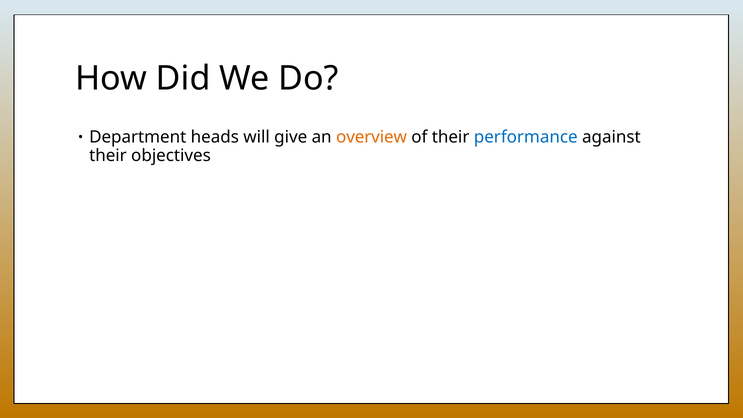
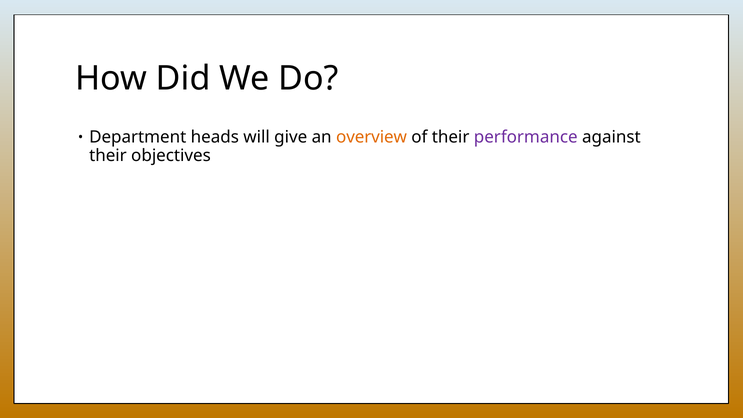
performance colour: blue -> purple (526, 137)
